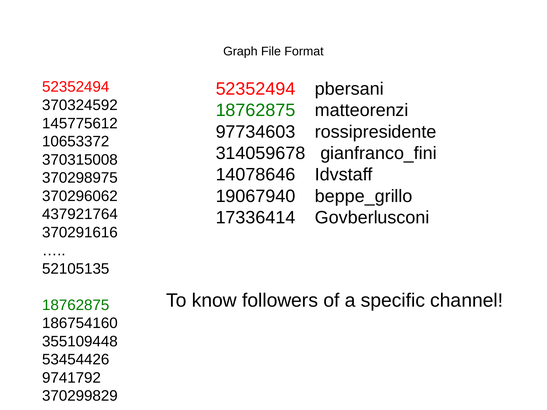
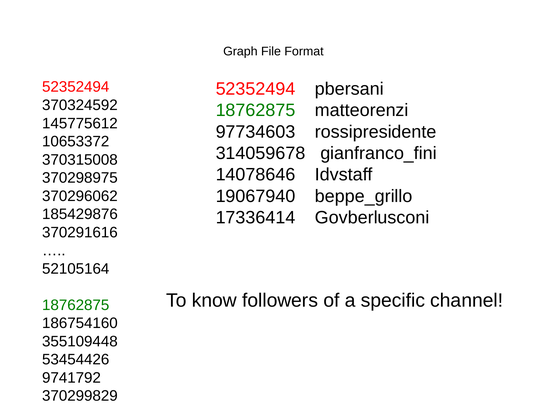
437921764: 437921764 -> 185429876 (80, 214)
52105135: 52105135 -> 52105164 (76, 269)
